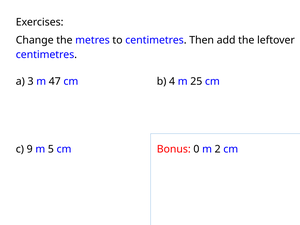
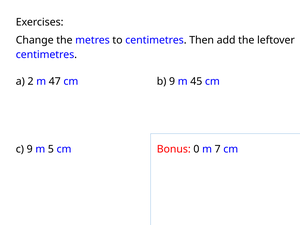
3: 3 -> 2 (31, 81)
b 4: 4 -> 9 (172, 81)
25: 25 -> 45 (196, 81)
2: 2 -> 7 (218, 149)
